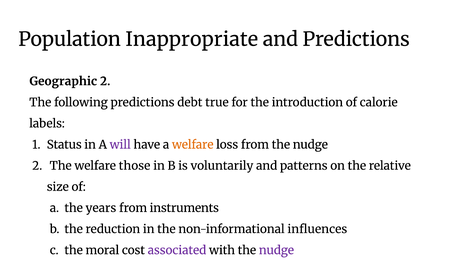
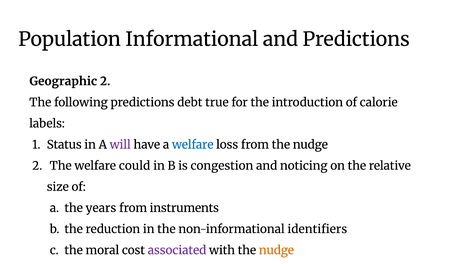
Inappropriate: Inappropriate -> Informational (192, 39)
welfare colour: orange -> blue (193, 145)
those: those -> could (135, 166)
voluntarily: voluntarily -> congestion (222, 166)
patterns: patterns -> noticing (304, 166)
influences: influences -> identifiers (317, 229)
nudge colour: purple -> orange (276, 250)
